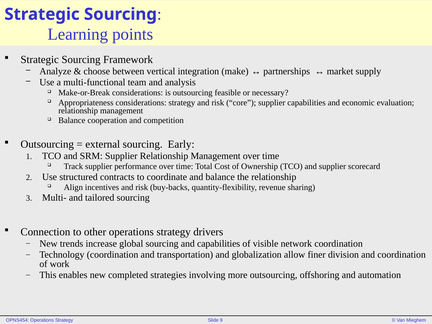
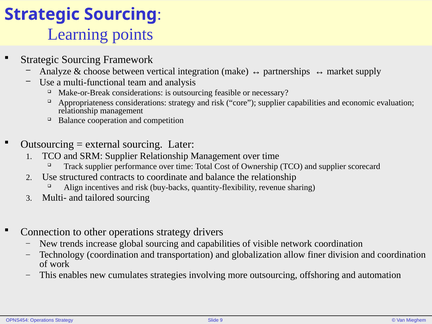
Early: Early -> Later (181, 144)
completed: completed -> cumulates (128, 275)
